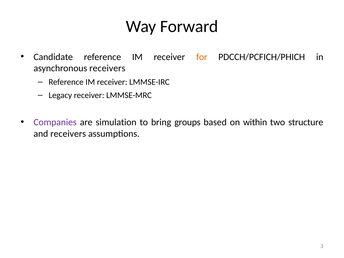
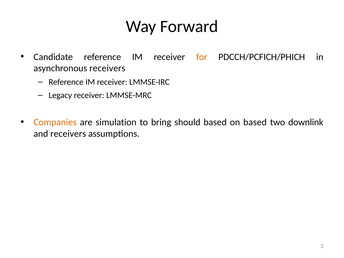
Companies colour: purple -> orange (55, 122)
groups: groups -> should (187, 122)
on within: within -> based (255, 122)
structure: structure -> downlink (306, 122)
